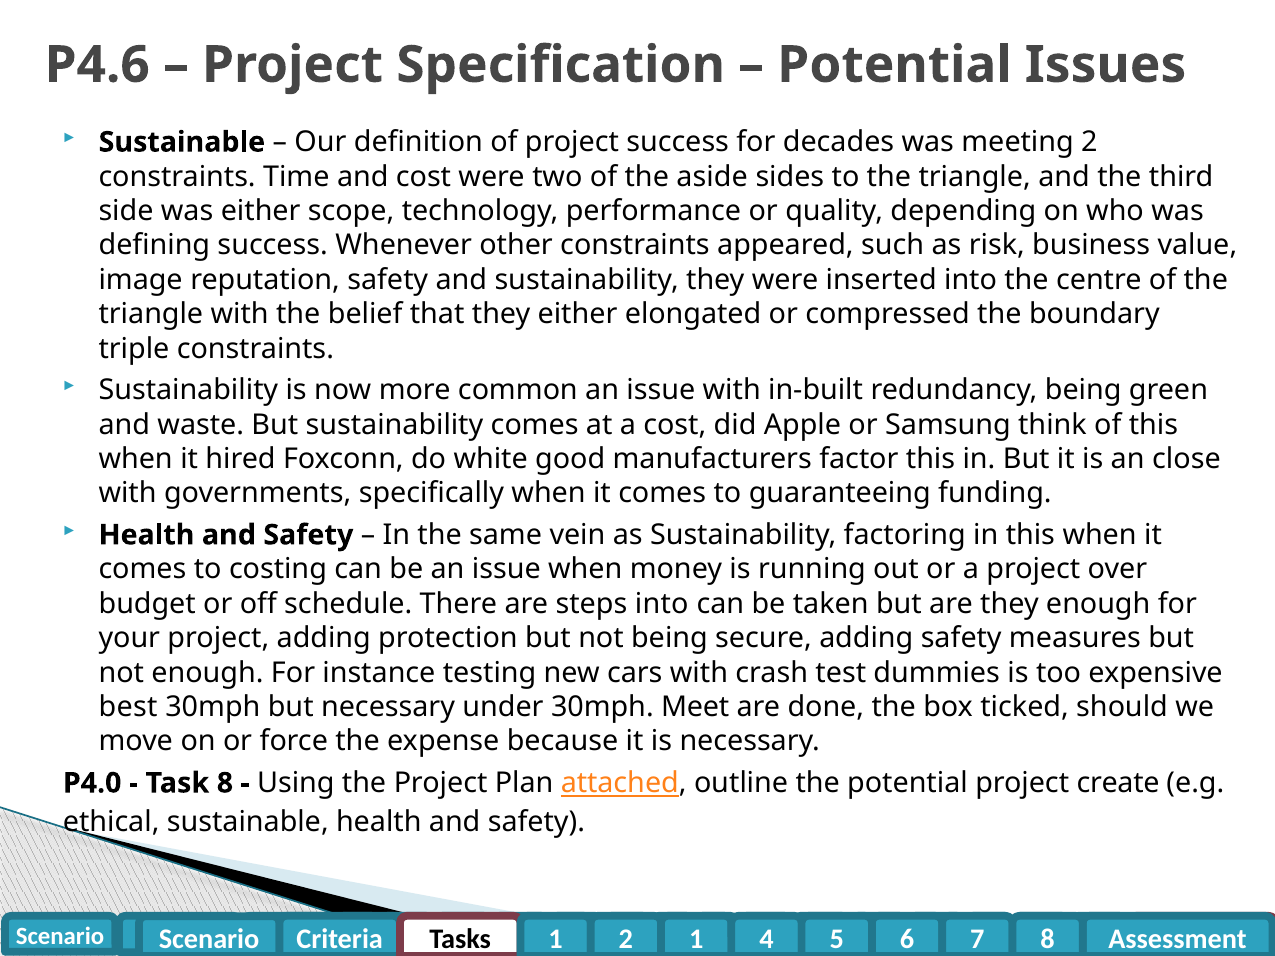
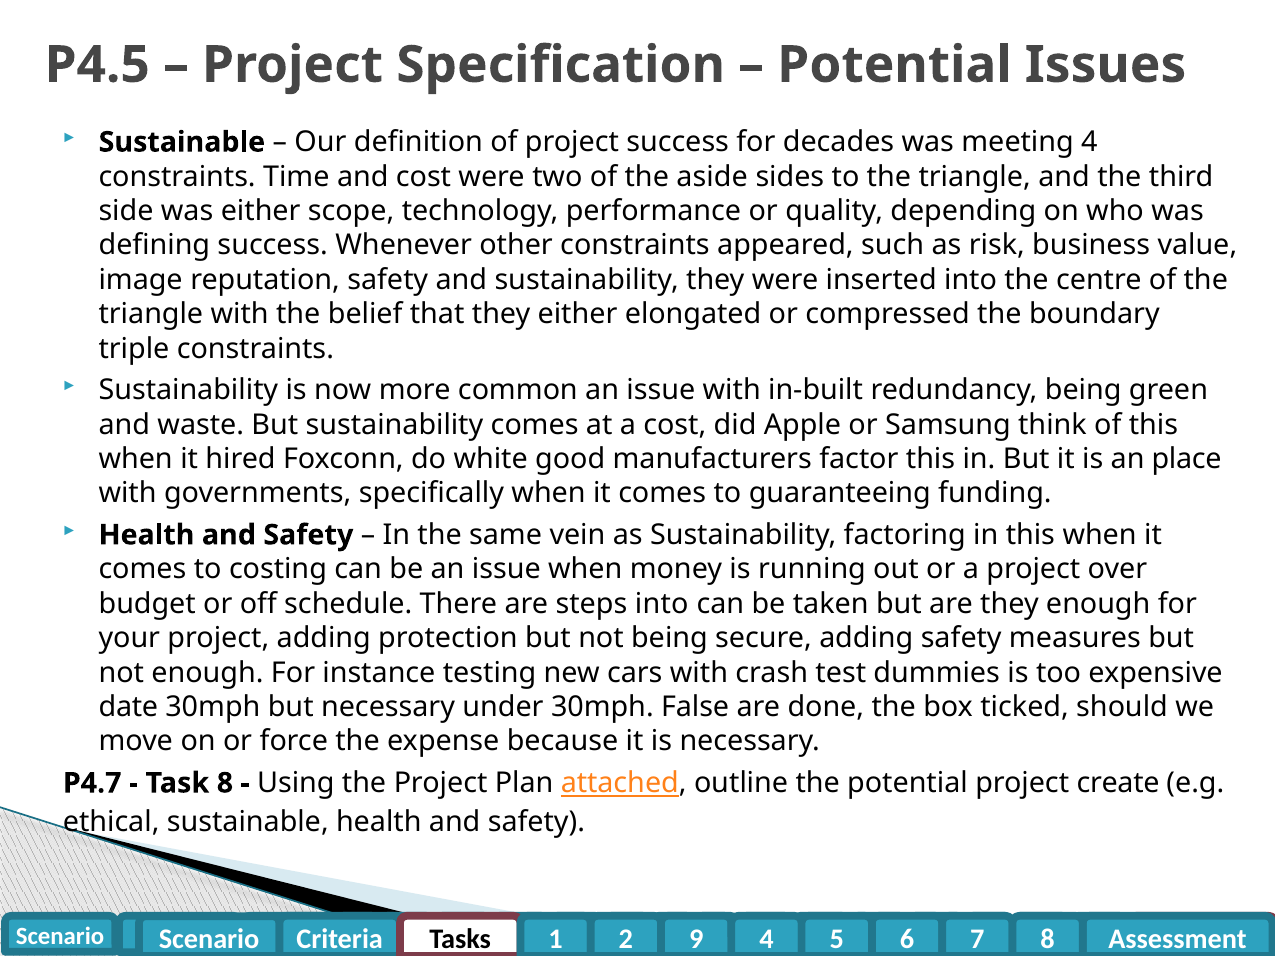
P4.6: P4.6 -> P4.5 (97, 65)
meeting 2: 2 -> 4 (1089, 142)
close: close -> place (1187, 459)
best: best -> date (128, 707)
Meet: Meet -> False (695, 707)
P4.0: P4.0 -> P4.7 (92, 783)
1: 1 -> 9 (696, 939)
